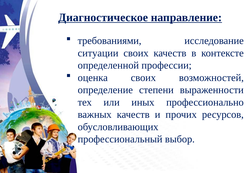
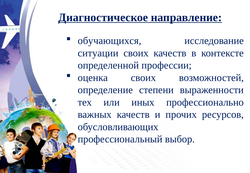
требованиями: требованиями -> обучающихся (110, 41)
